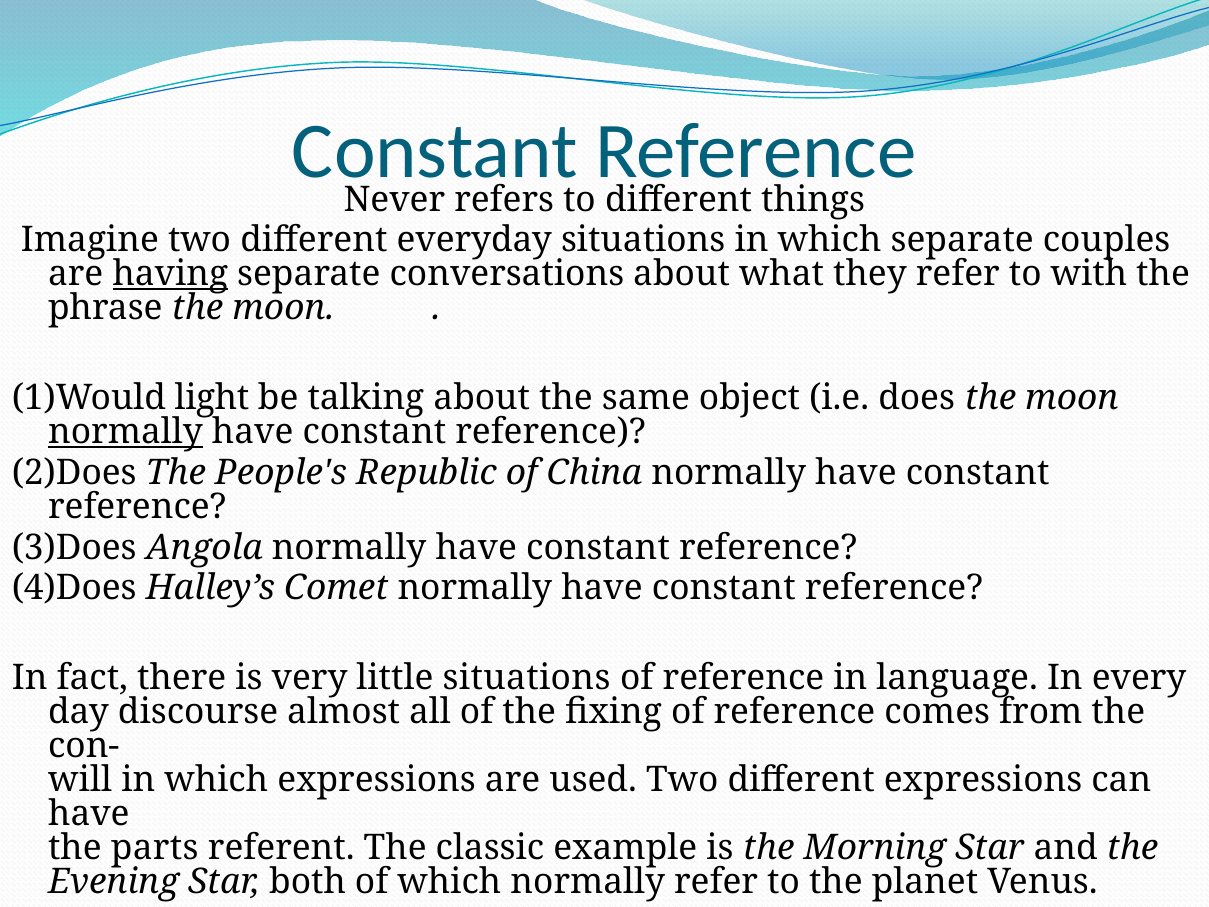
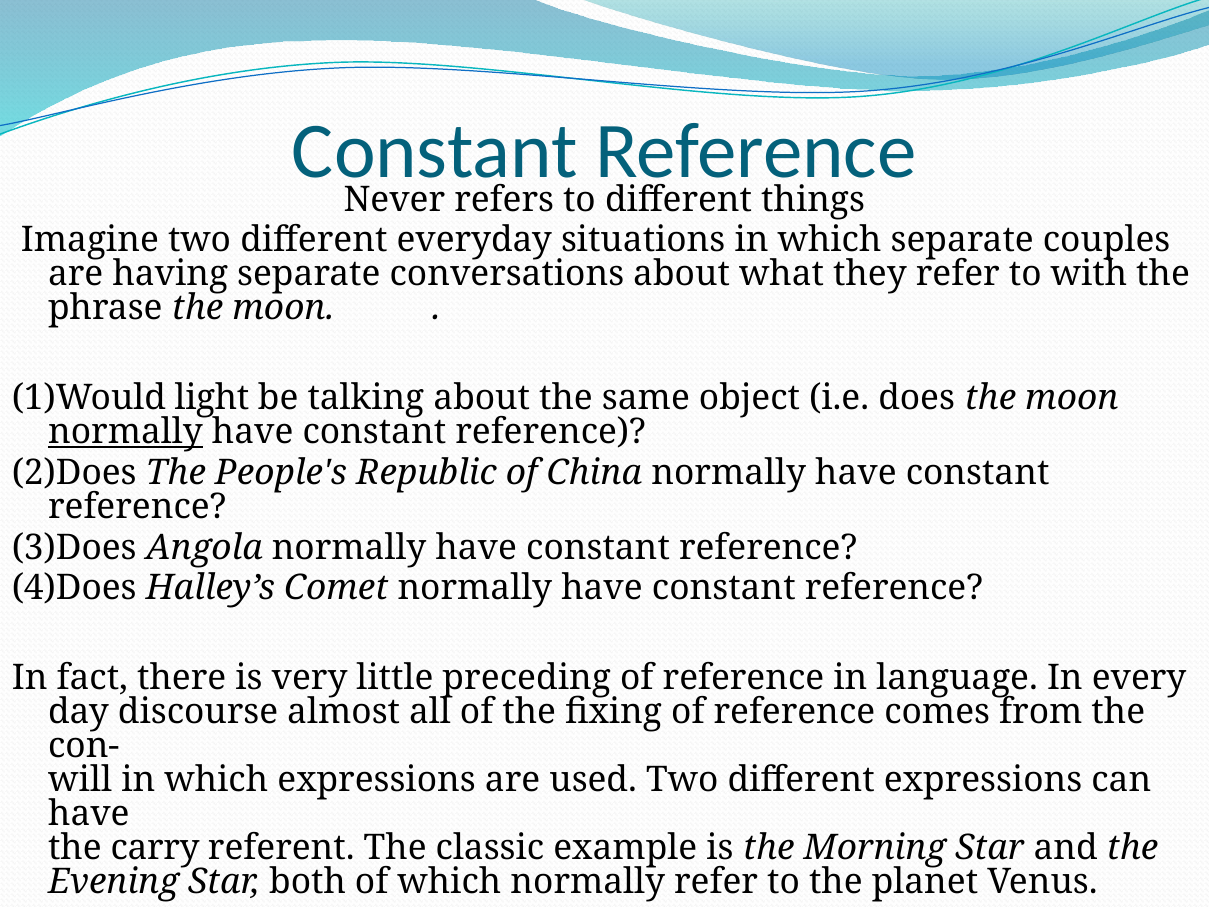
having underline: present -> none (170, 274)
little situations: situations -> preceding (527, 678)
parts: parts -> carry (155, 847)
